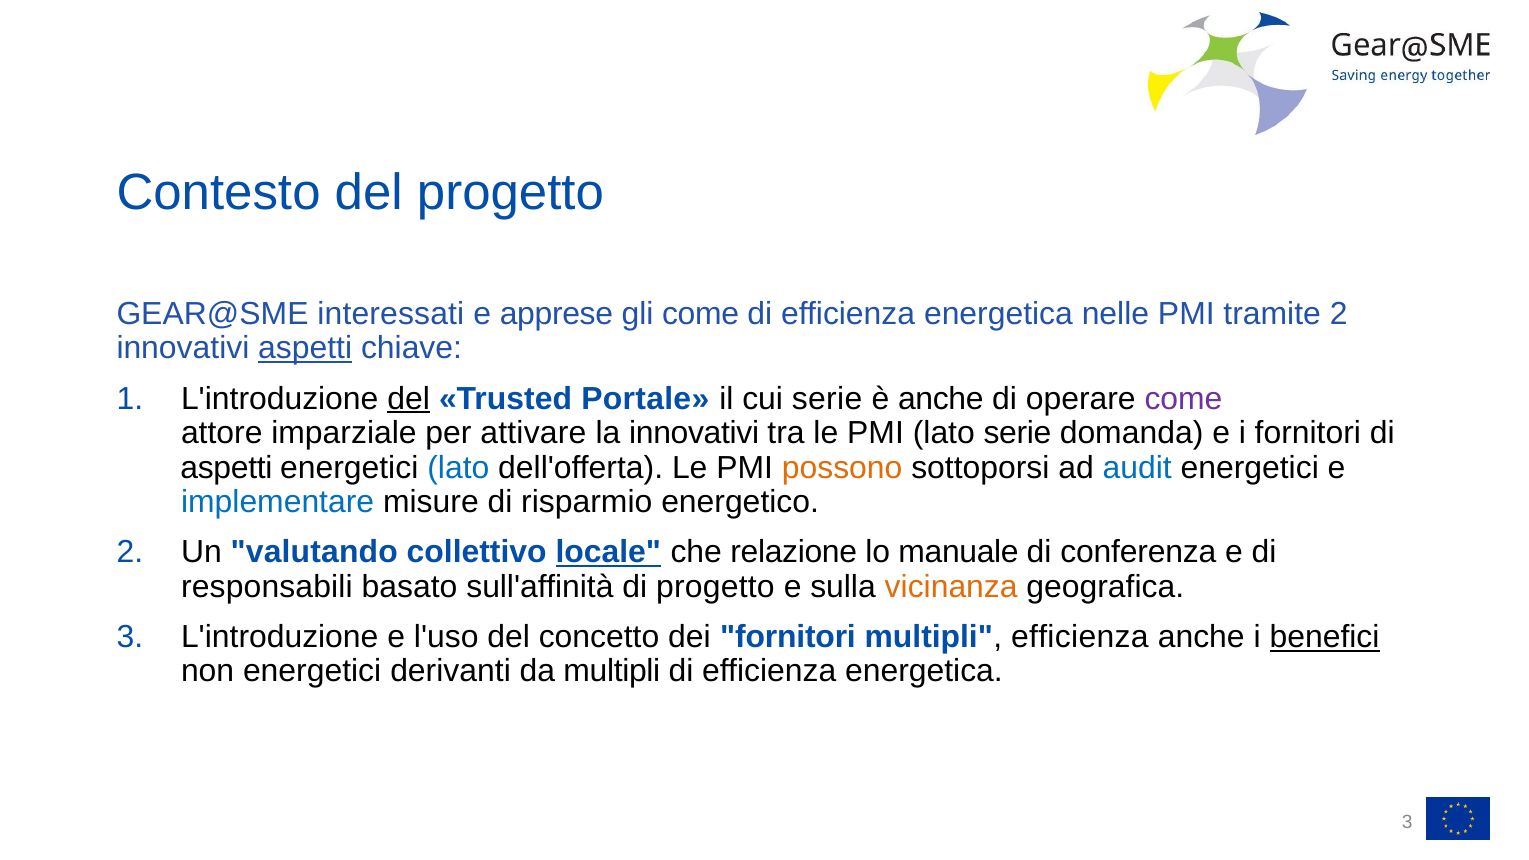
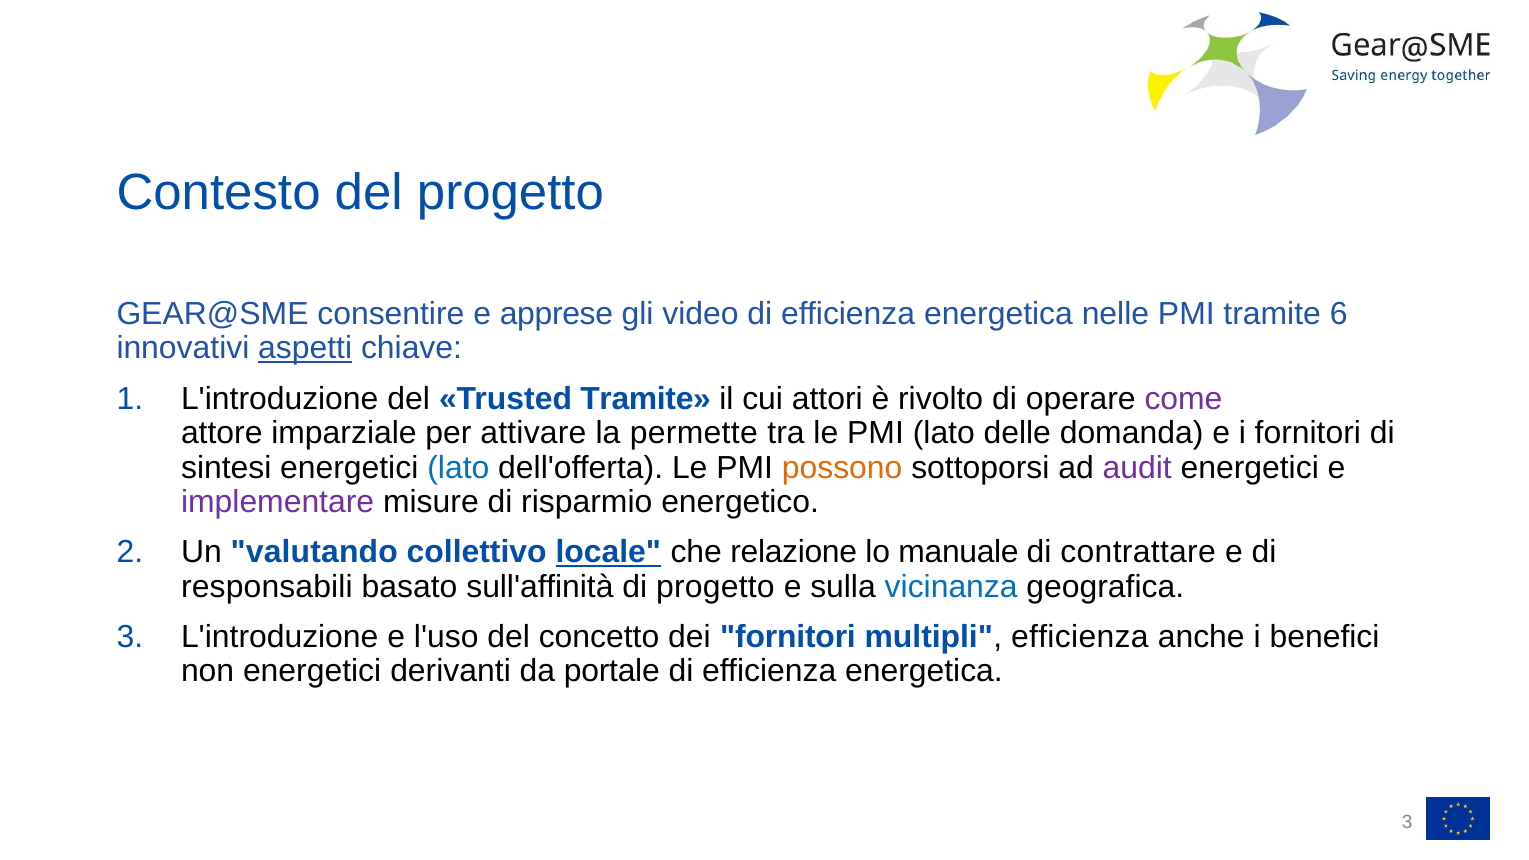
interessati: interessati -> consentire (391, 314)
gli come: come -> video (700, 314)
tramite 2: 2 -> 6 (1339, 314)
del underline: present -> none (409, 399)
Trusted Portale: Portale -> Tramite (646, 399)
cui serie: serie -> attori (827, 399)
è anche: anche -> rivolto (941, 399)
la innovativi: innovativi -> permette (694, 433)
lato serie: serie -> delle (1017, 433)
aspetti: aspetti -> sintesi (226, 468)
audit colour: blue -> purple (1137, 468)
implementare colour: blue -> purple (278, 502)
conferenza: conferenza -> contrattare (1138, 552)
vicinanza colour: orange -> blue (951, 587)
benefici underline: present -> none (1325, 637)
da multipli: multipli -> portale (612, 671)
